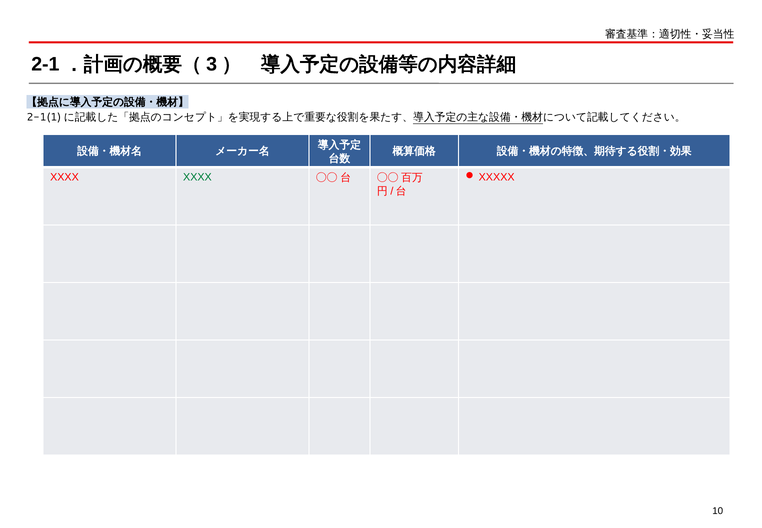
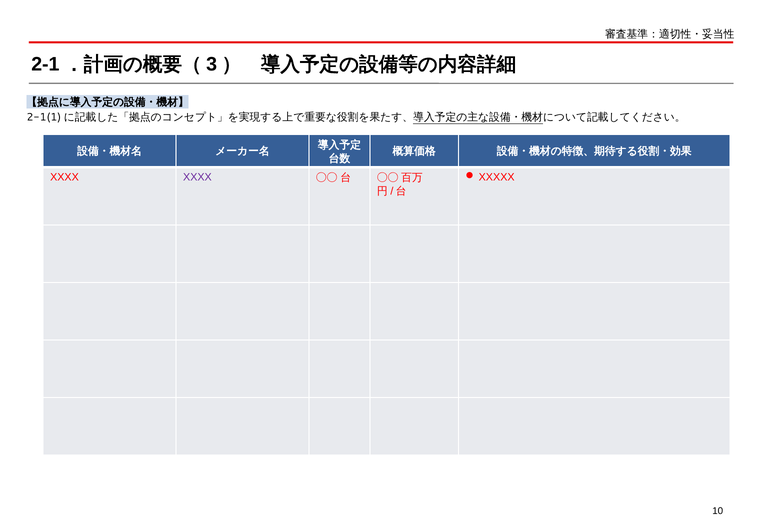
XXXX colour: green -> purple (197, 177)
